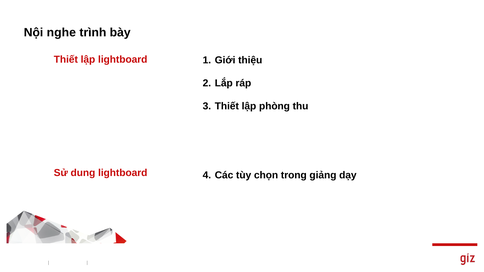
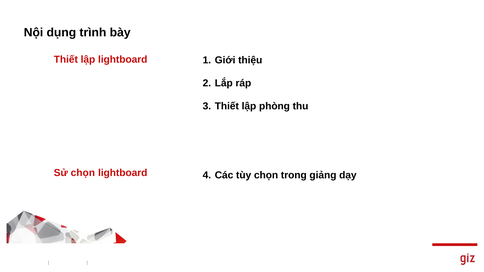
nghe: nghe -> dụng (61, 33)
Sử dung: dung -> chọn (83, 173)
